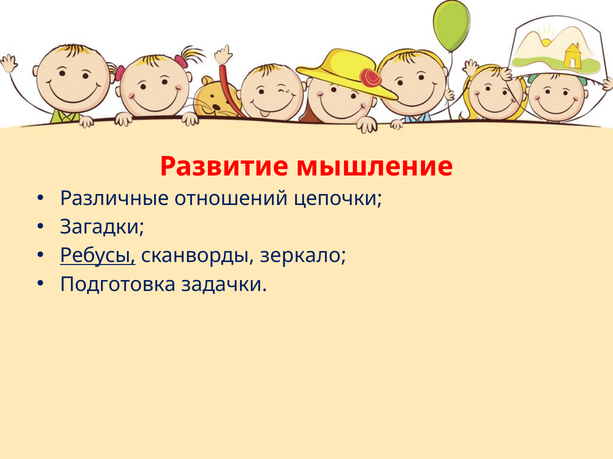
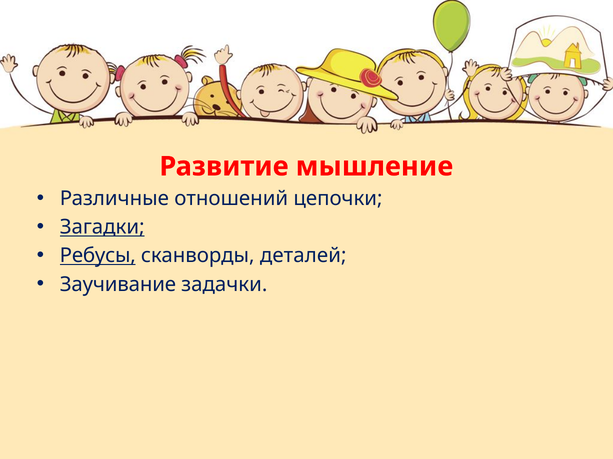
Загадки underline: none -> present (102, 228)
зеркало: зеркало -> деталей (303, 256)
Подготовка: Подготовка -> Заучивание (118, 285)
